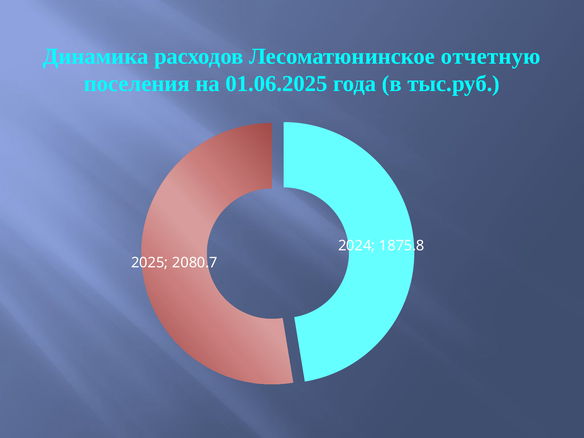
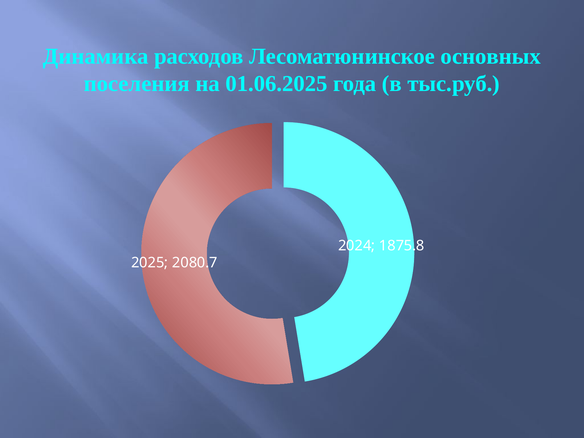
отчетную: отчетную -> основных (491, 56)
